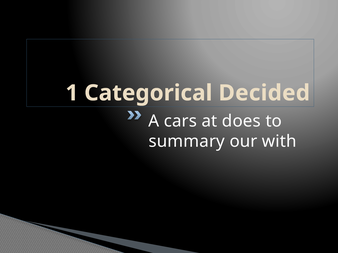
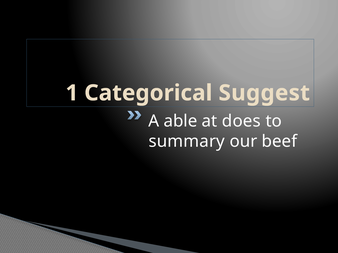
Decided: Decided -> Suggest (264, 93)
cars: cars -> able (180, 121)
with: with -> beef (279, 142)
